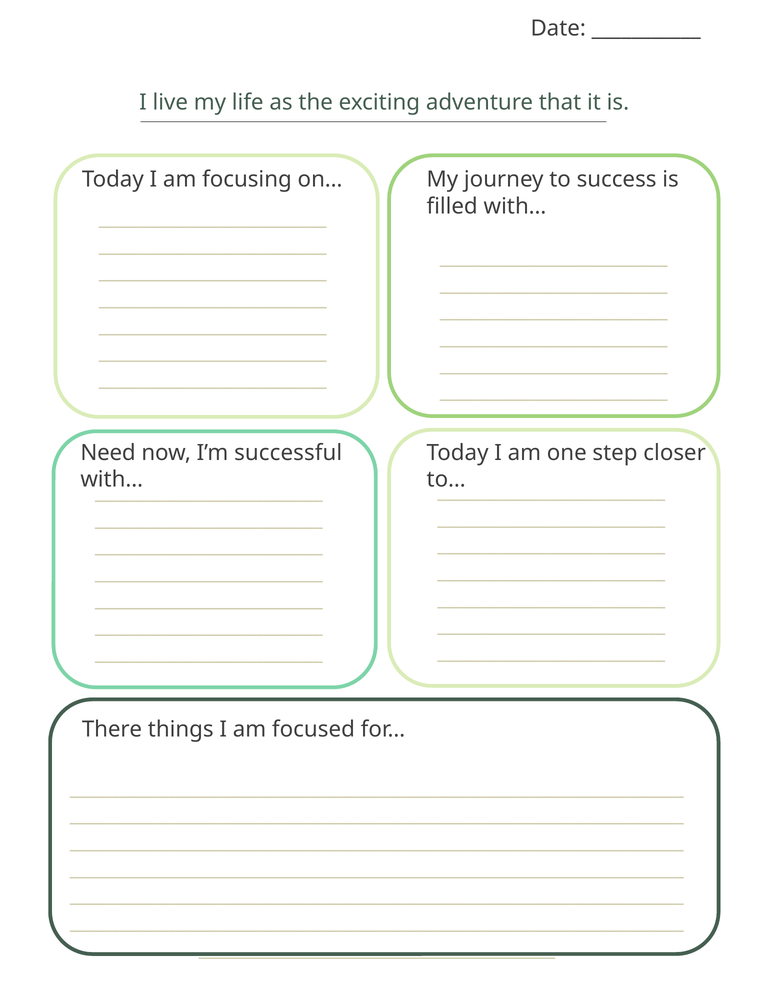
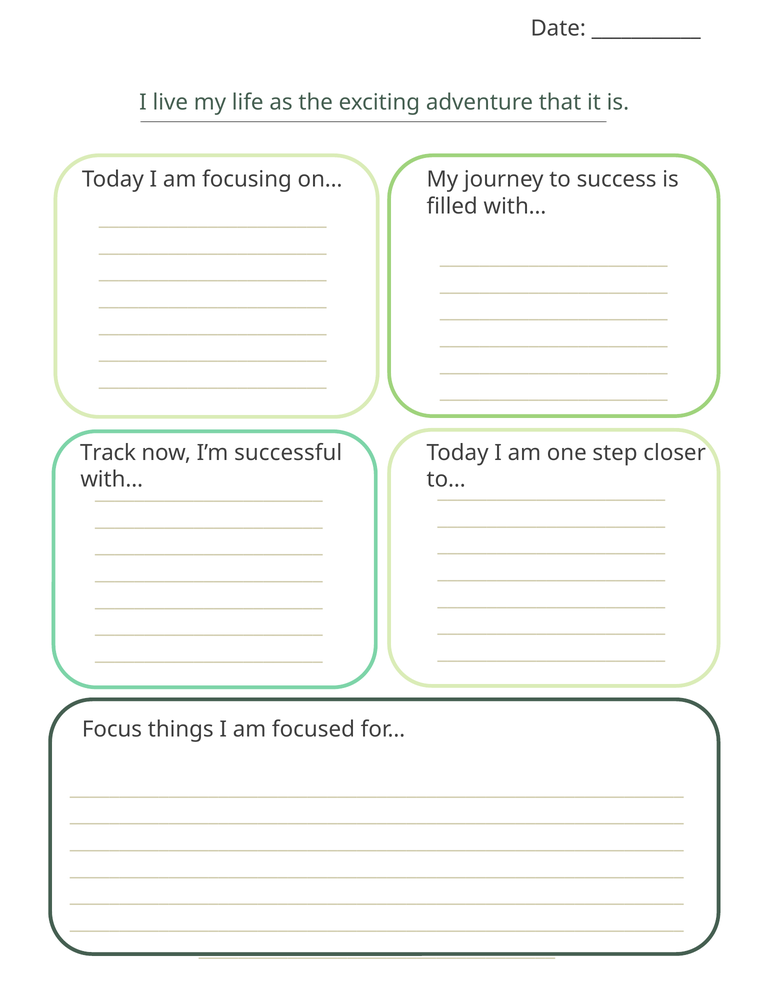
Need: Need -> Track (108, 452)
There: There -> Focus (112, 729)
